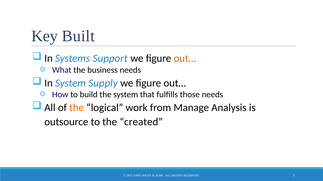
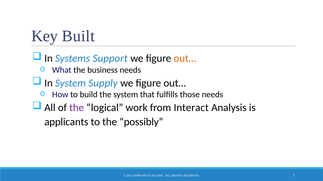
the colour: orange -> purple (77, 108)
Manage: Manage -> Interact (191, 108)
outsource: outsource -> applicants (66, 122)
created: created -> possibly (141, 122)
